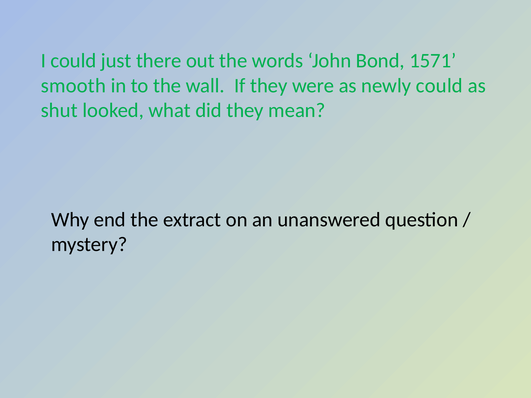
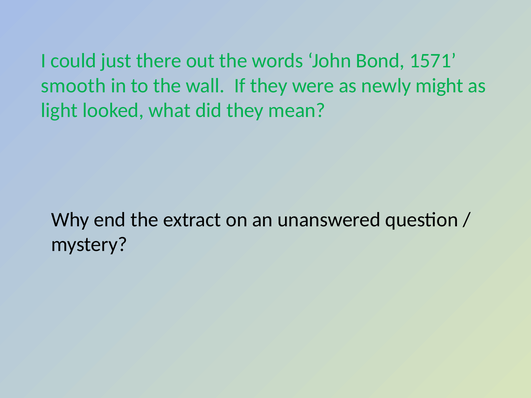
newly could: could -> might (440, 86)
shut: shut -> light (59, 110)
